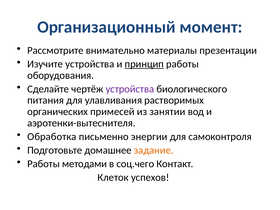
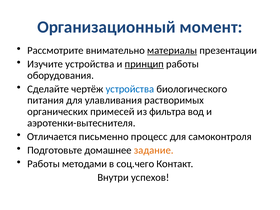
материалы underline: none -> present (172, 50)
устройства colour: purple -> blue (130, 89)
занятии: занятии -> фильтра (167, 112)
Обработка: Обработка -> Отличается (52, 137)
энергии: энергии -> процесс (149, 137)
Клеток: Клеток -> Внутри (113, 177)
